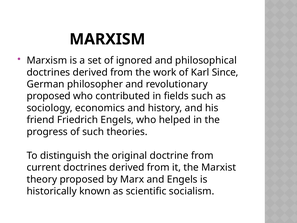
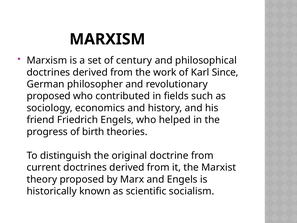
ignored: ignored -> century (134, 60)
of such: such -> birth (93, 132)
